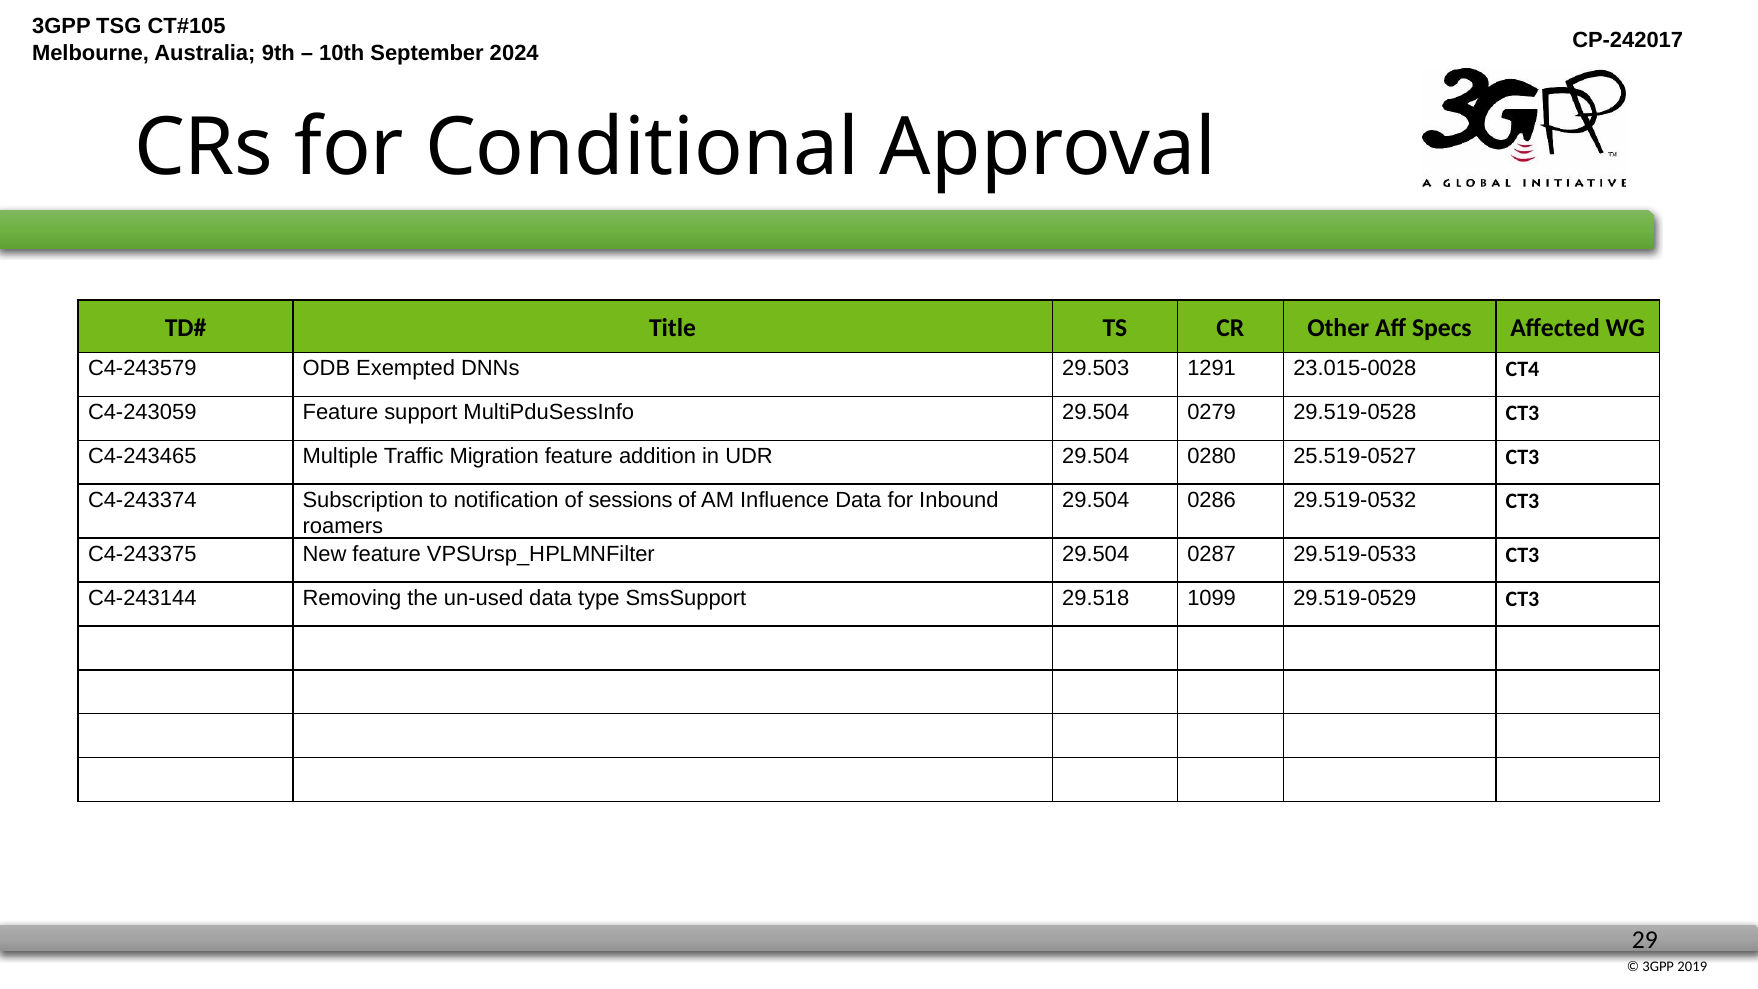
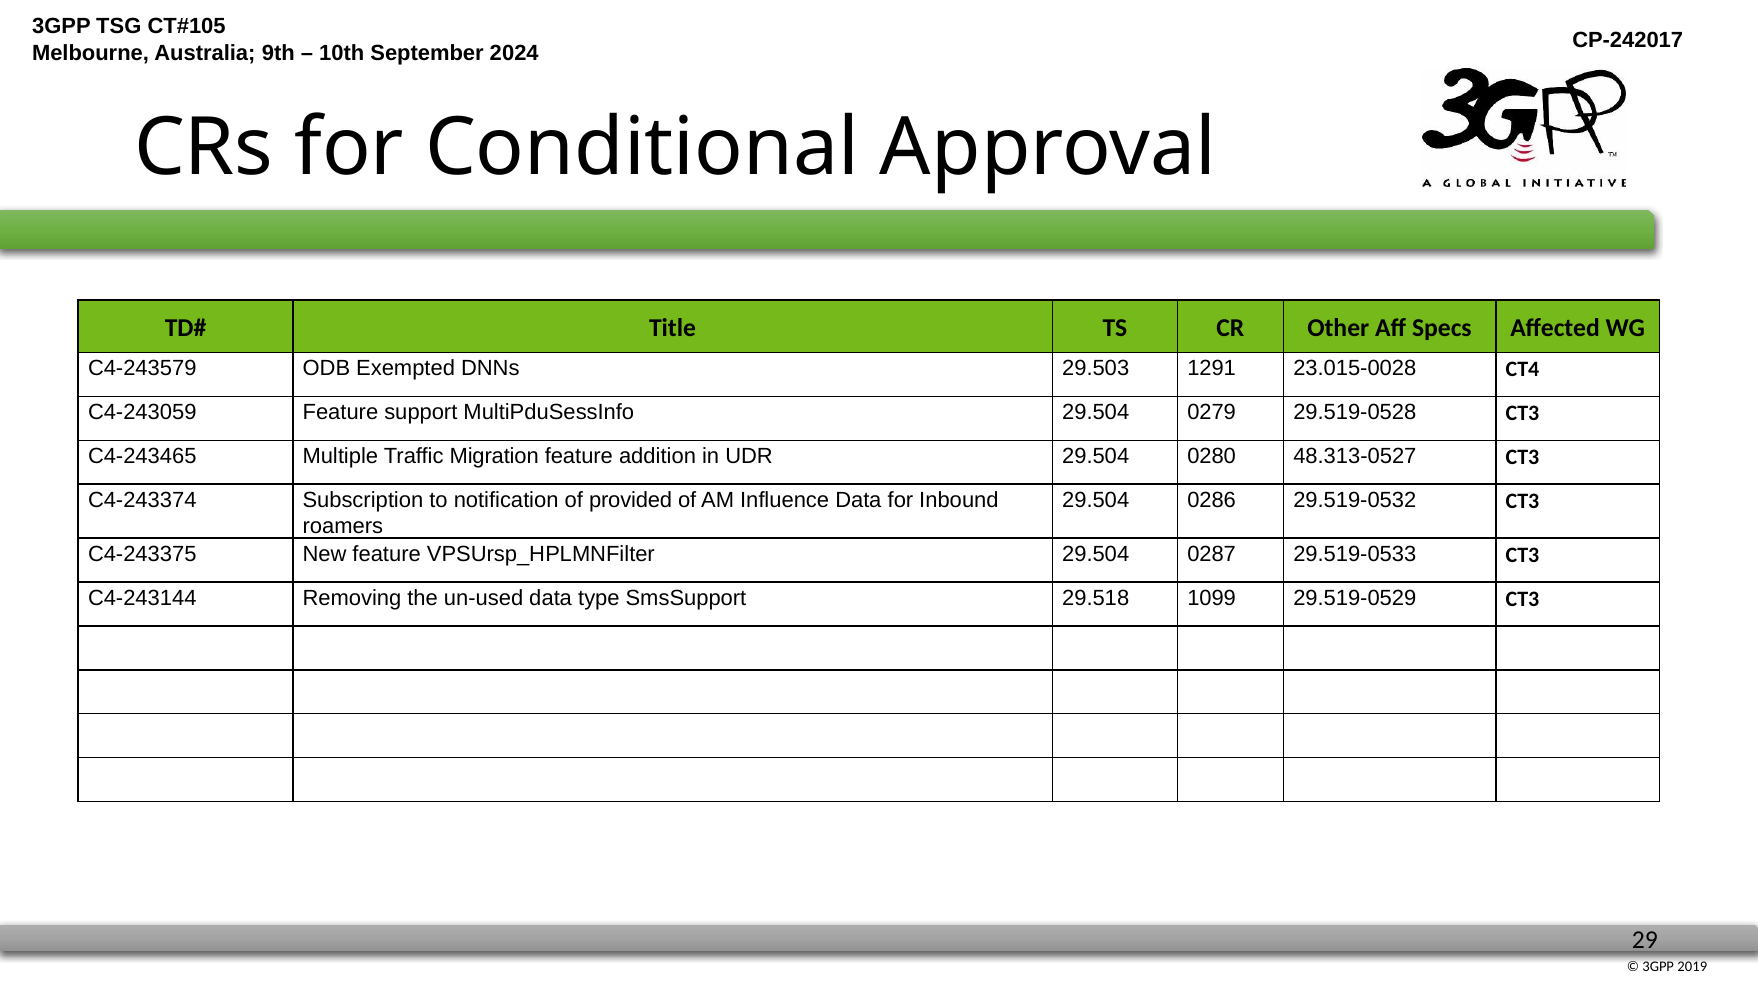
25.519-0527: 25.519-0527 -> 48.313-0527 (1355, 456)
sessions: sessions -> provided (631, 500)
